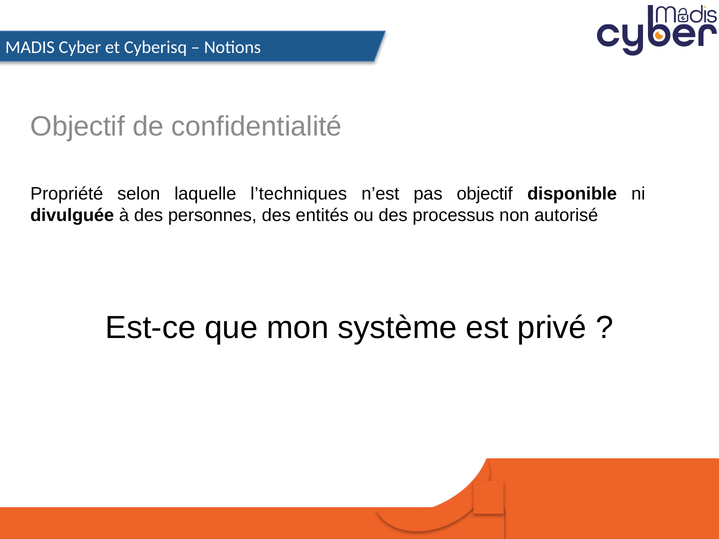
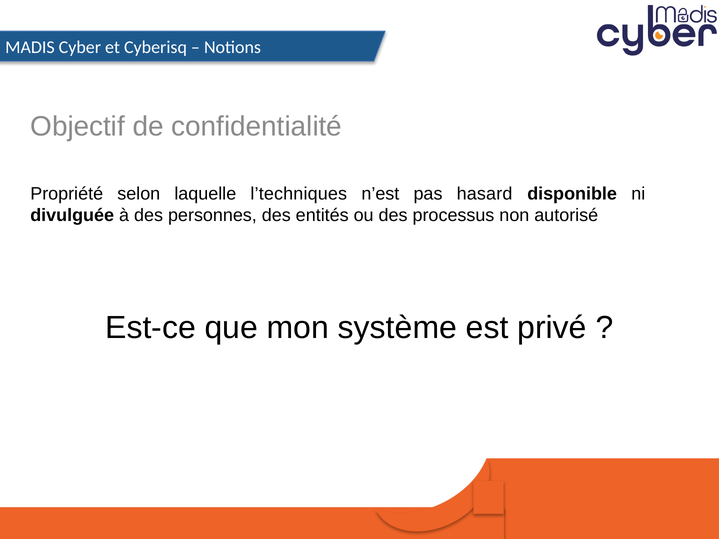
pas objectif: objectif -> hasard (485, 194)
